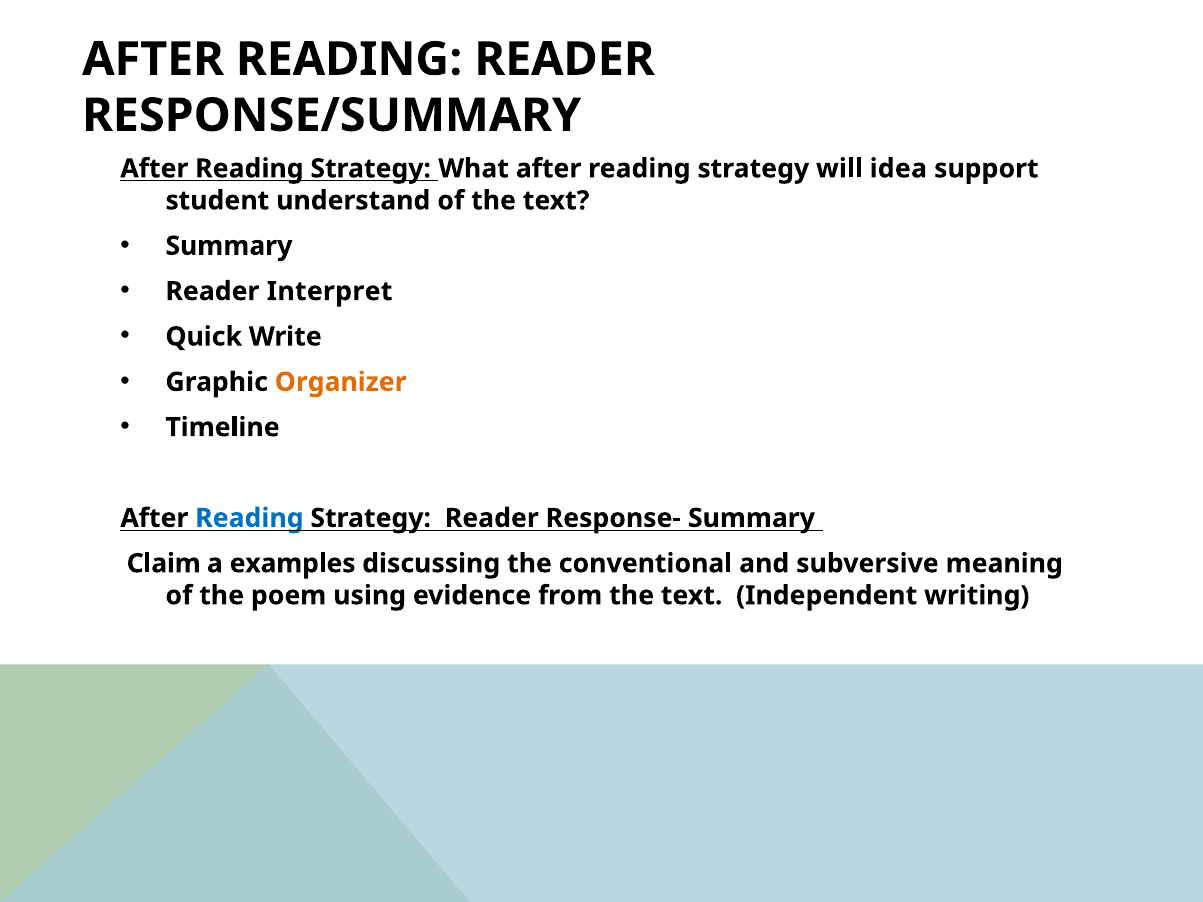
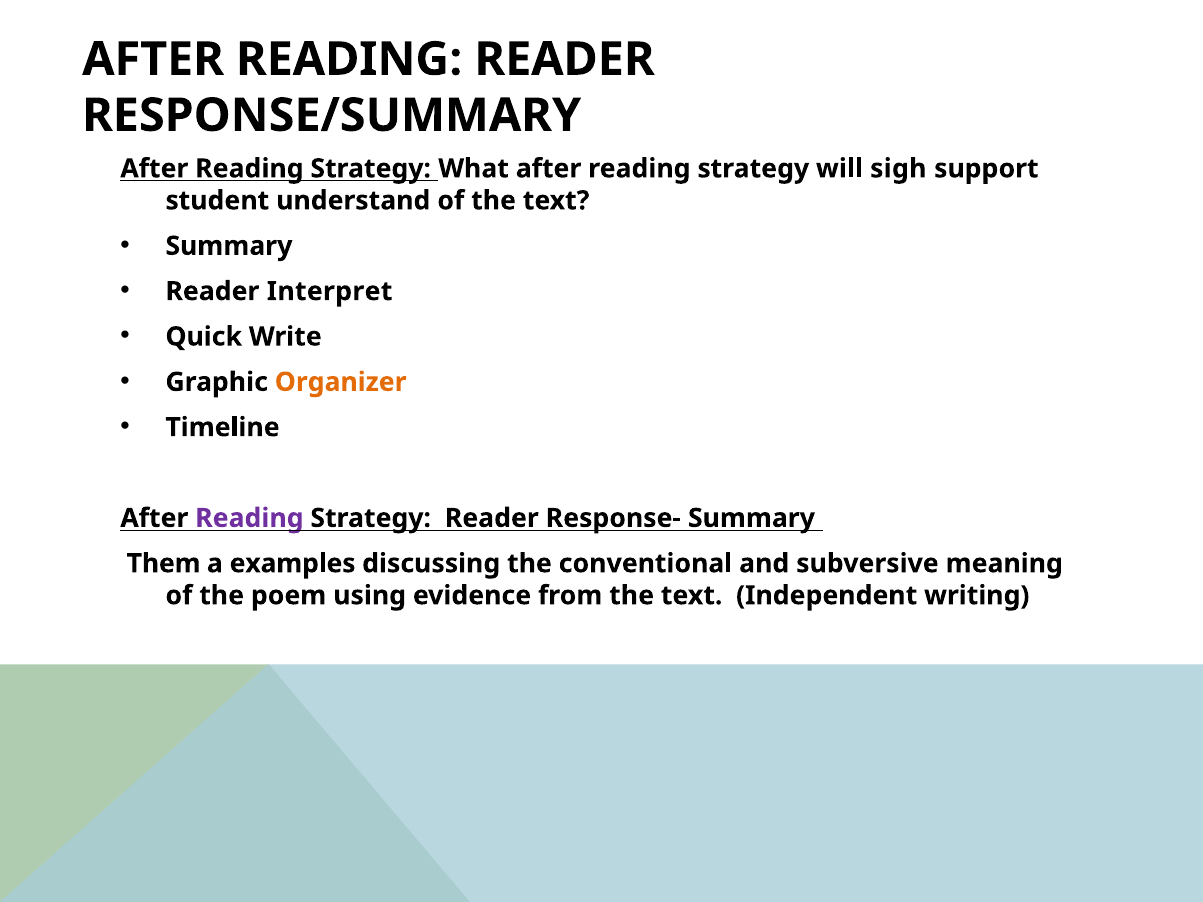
idea: idea -> sigh (898, 169)
Reading colour: blue -> purple (249, 518)
Claim: Claim -> Them (164, 564)
